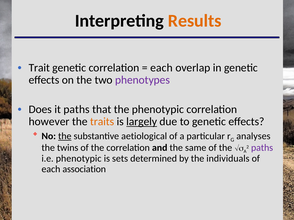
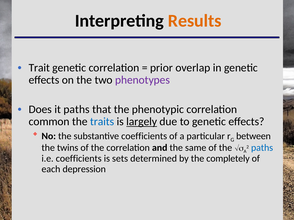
each: each -> prior (161, 68)
however: however -> common (49, 122)
traits colour: orange -> blue (102, 122)
the underline: present -> none (65, 136)
substantive aetiological: aetiological -> coefficients (144, 136)
analyses: analyses -> between (253, 136)
paths colour: purple -> blue (262, 148)
i.e phenotypic: phenotypic -> coefficients (79, 159)
individuals: individuals -> completely (228, 159)
association: association -> depression (84, 169)
